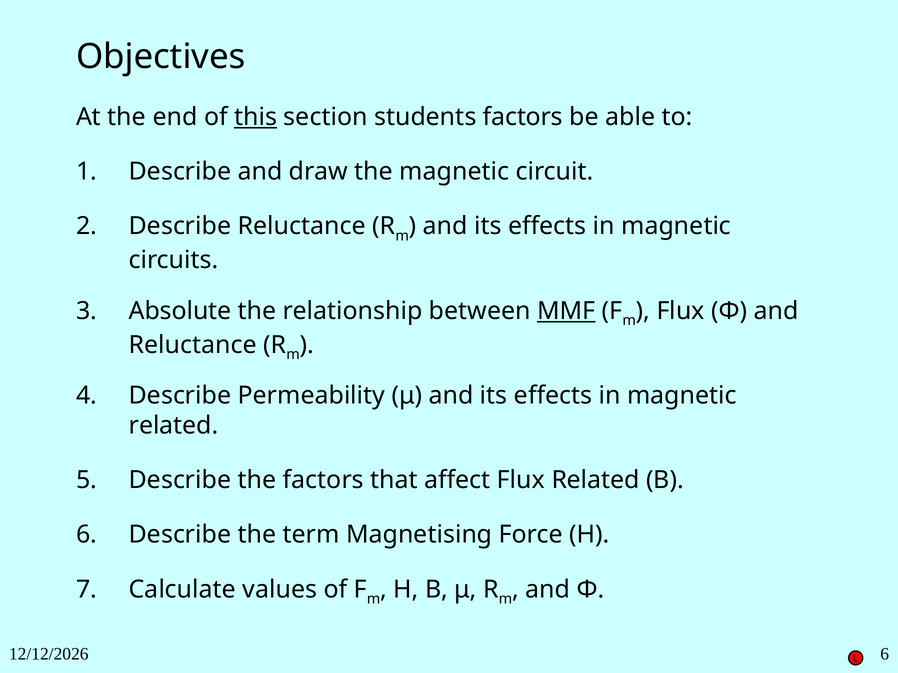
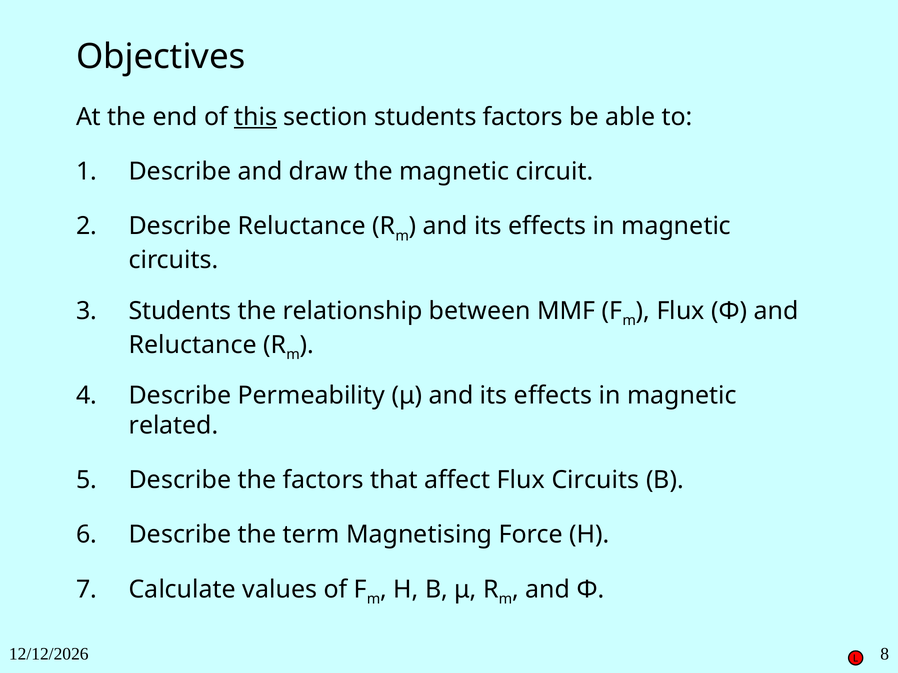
3 Absolute: Absolute -> Students (180, 311)
MMF underline: present -> none (566, 311)
Flux Related: Related -> Circuits (595, 480)
6: 6 -> 8 (885, 654)
